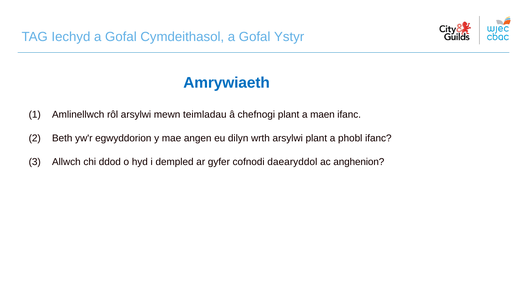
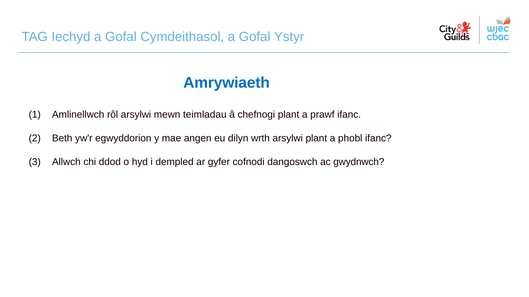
maen: maen -> prawf (322, 115)
daearyddol: daearyddol -> dangoswch (292, 162)
anghenion: anghenion -> gwydnwch (359, 162)
